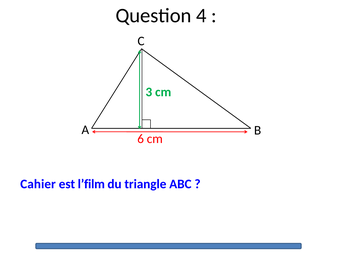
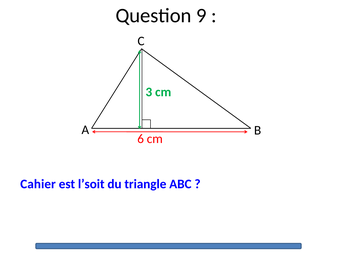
4: 4 -> 9 (201, 15)
l’film: l’film -> l’soit (91, 184)
